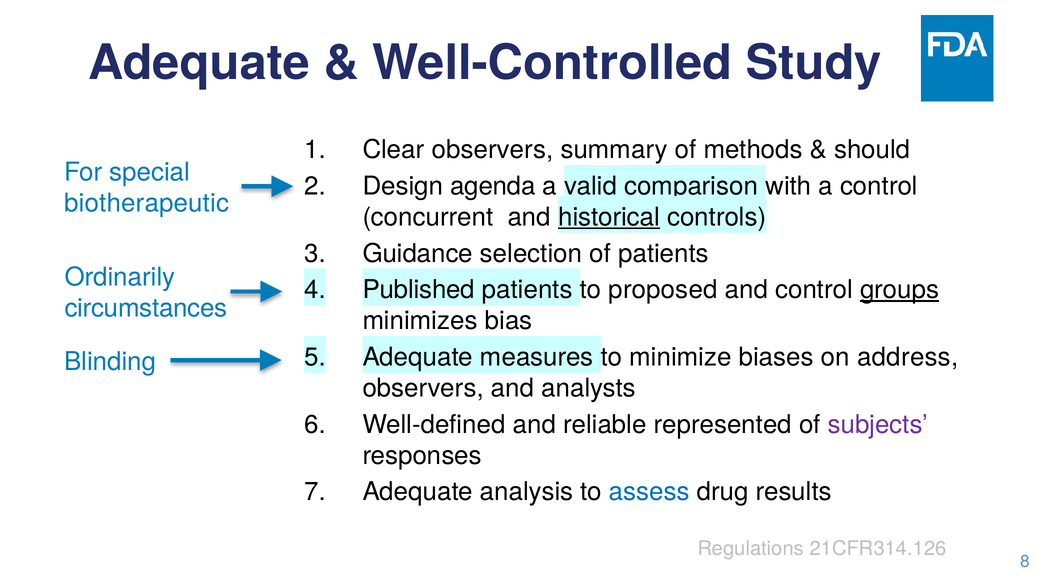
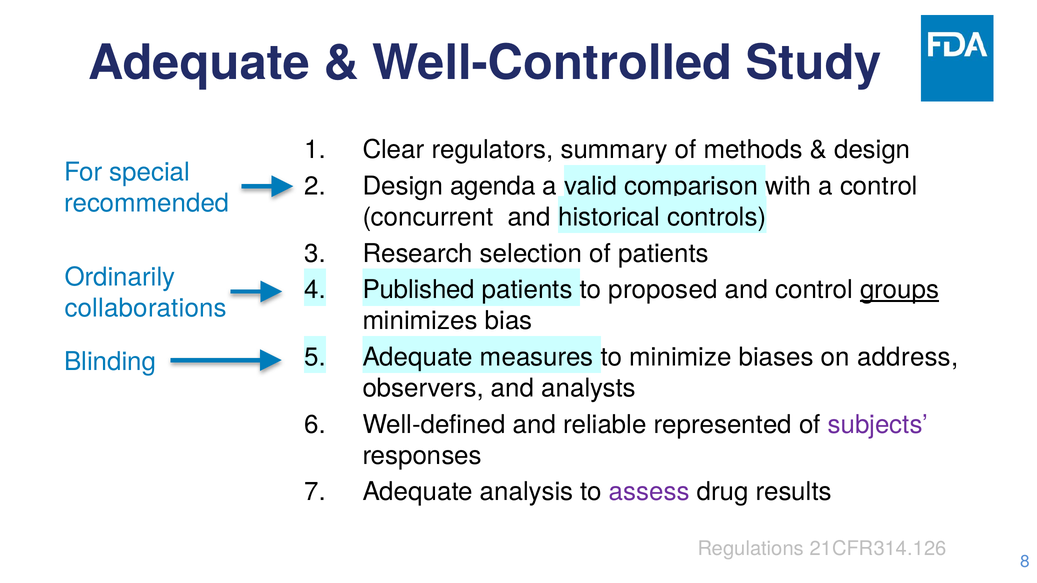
Clear observers: observers -> regulators (492, 150)
should: should -> design (872, 150)
biotherapeutic: biotherapeutic -> recommended (147, 203)
historical underline: present -> none (609, 217)
Guidance: Guidance -> Research (418, 254)
circumstances: circumstances -> collaborations (146, 309)
assess colour: blue -> purple (649, 492)
